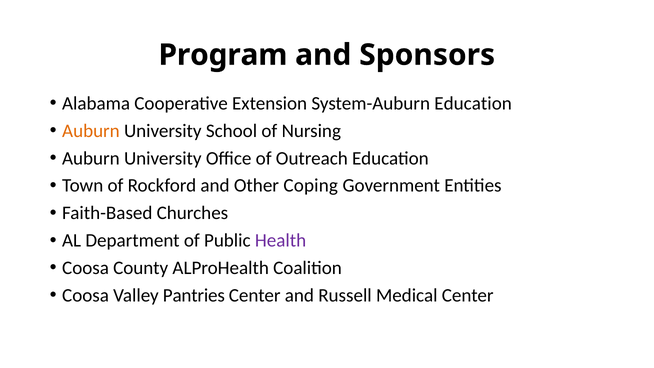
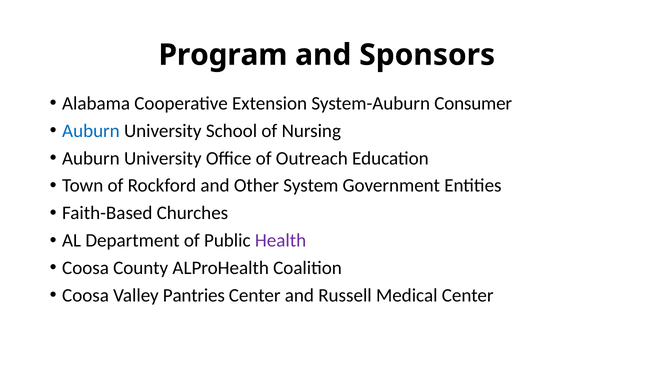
System-Auburn Education: Education -> Consumer (473, 103)
Auburn colour: orange -> blue (91, 131)
Coping: Coping -> System (311, 186)
